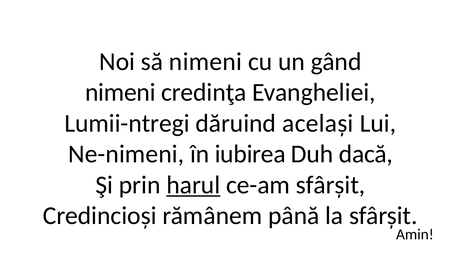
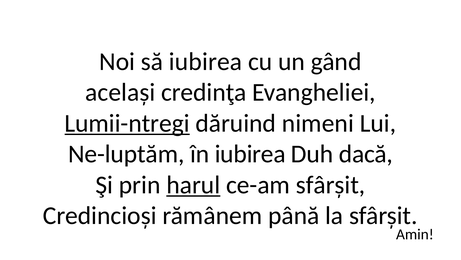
să nimeni: nimeni -> iubirea (206, 62)
nimeni: nimeni -> același (120, 92)
Lumii-ntregi underline: none -> present (127, 123)
același: același -> nimeni (318, 123)
Ne-nimeni: Ne-nimeni -> Ne-luptăm (126, 154)
